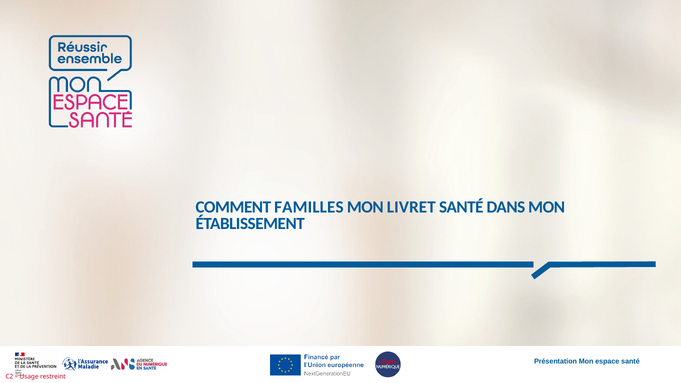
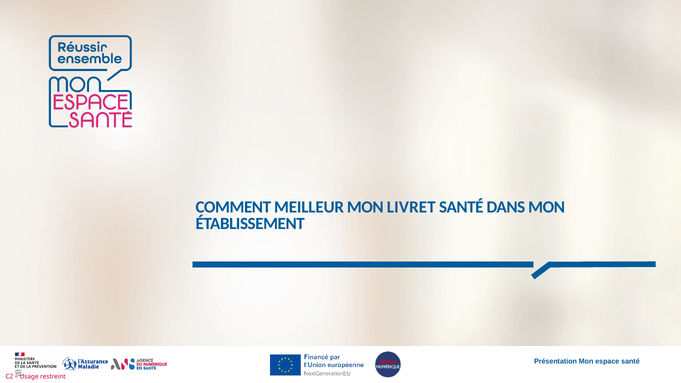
FAMILLES: FAMILLES -> MEILLEUR (309, 207)
